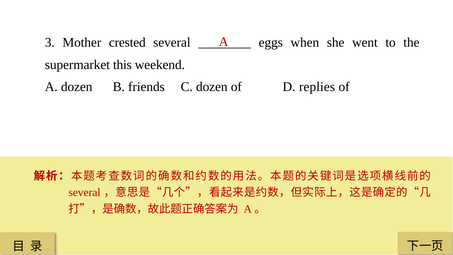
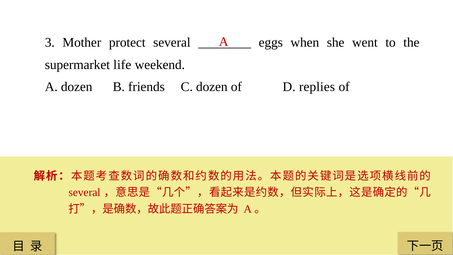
crested: crested -> protect (127, 42)
this: this -> life (122, 65)
